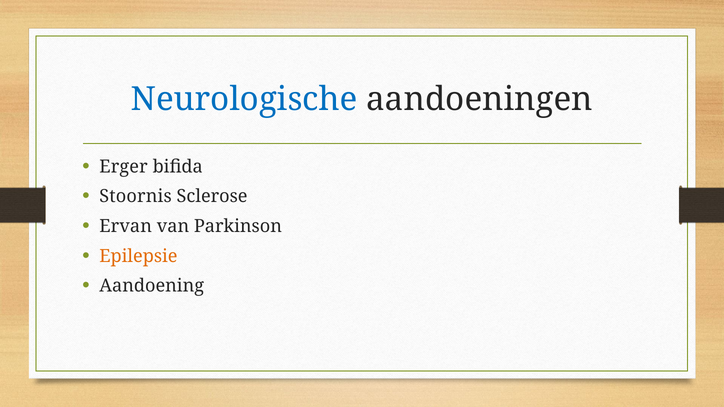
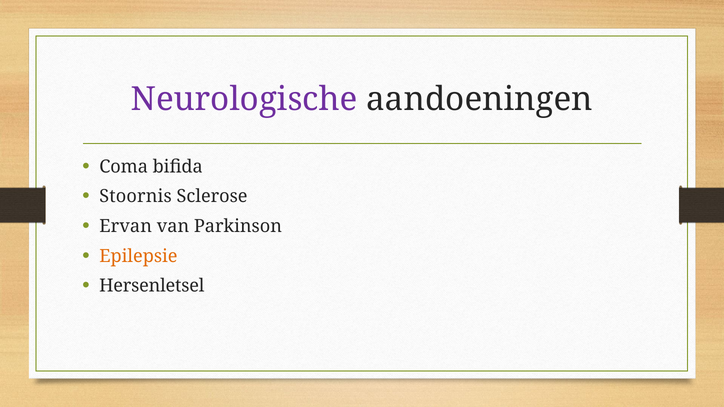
Neurologische colour: blue -> purple (244, 99)
Erger: Erger -> Coma (124, 167)
Aandoening: Aandoening -> Hersenletsel (152, 286)
